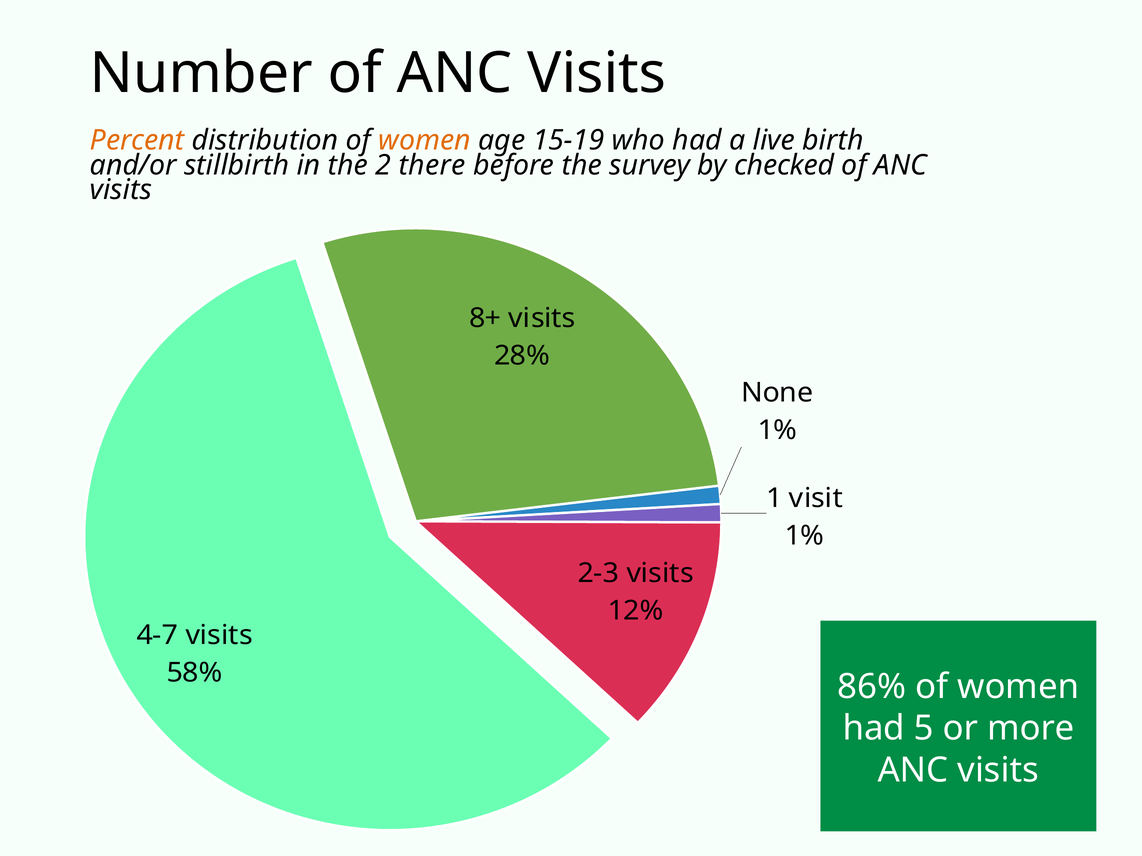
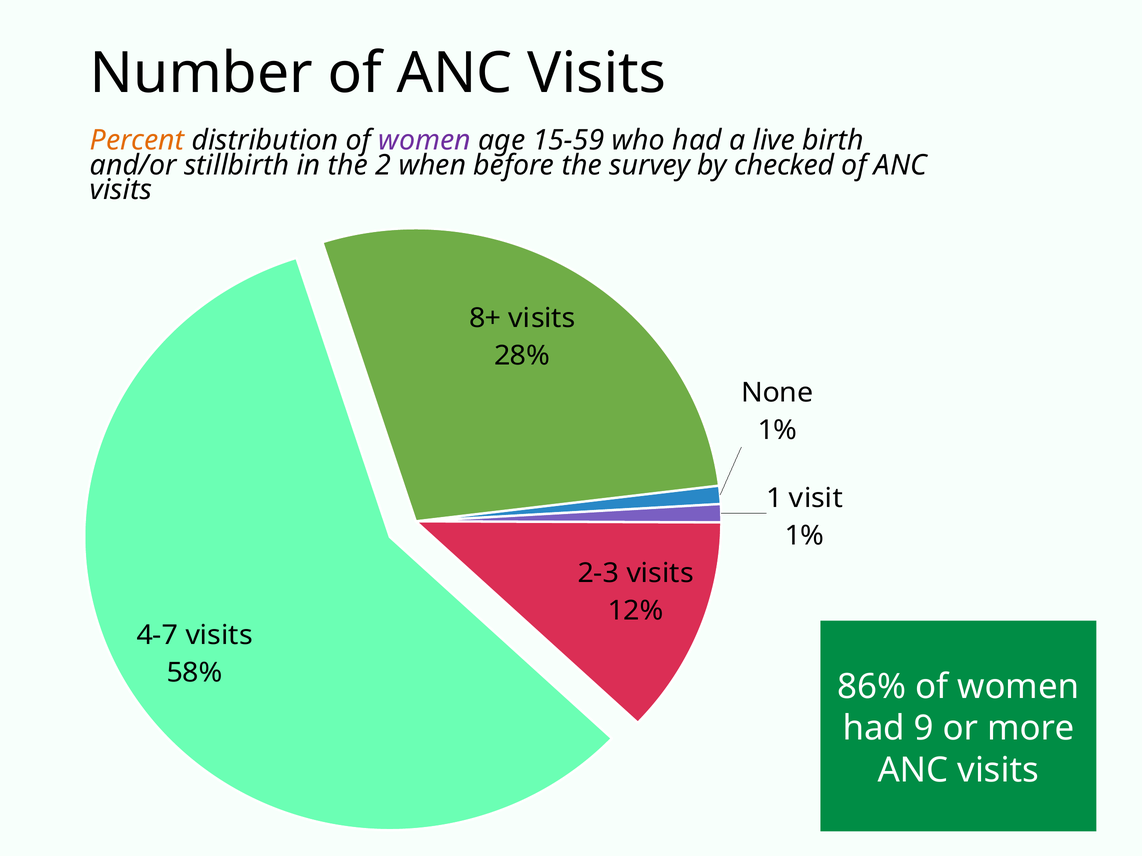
women colour: orange -> purple (425, 141)
15-19: 15-19 -> 15-59 (568, 141)
there: there -> when (432, 165)
5: 5 -> 9 (924, 729)
